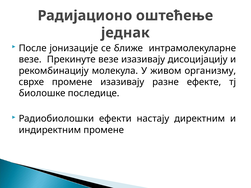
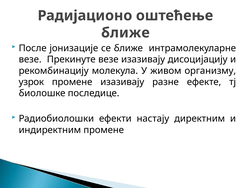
једнак: једнак -> ближе (125, 33)
сврхе: сврхе -> узрок (31, 82)
